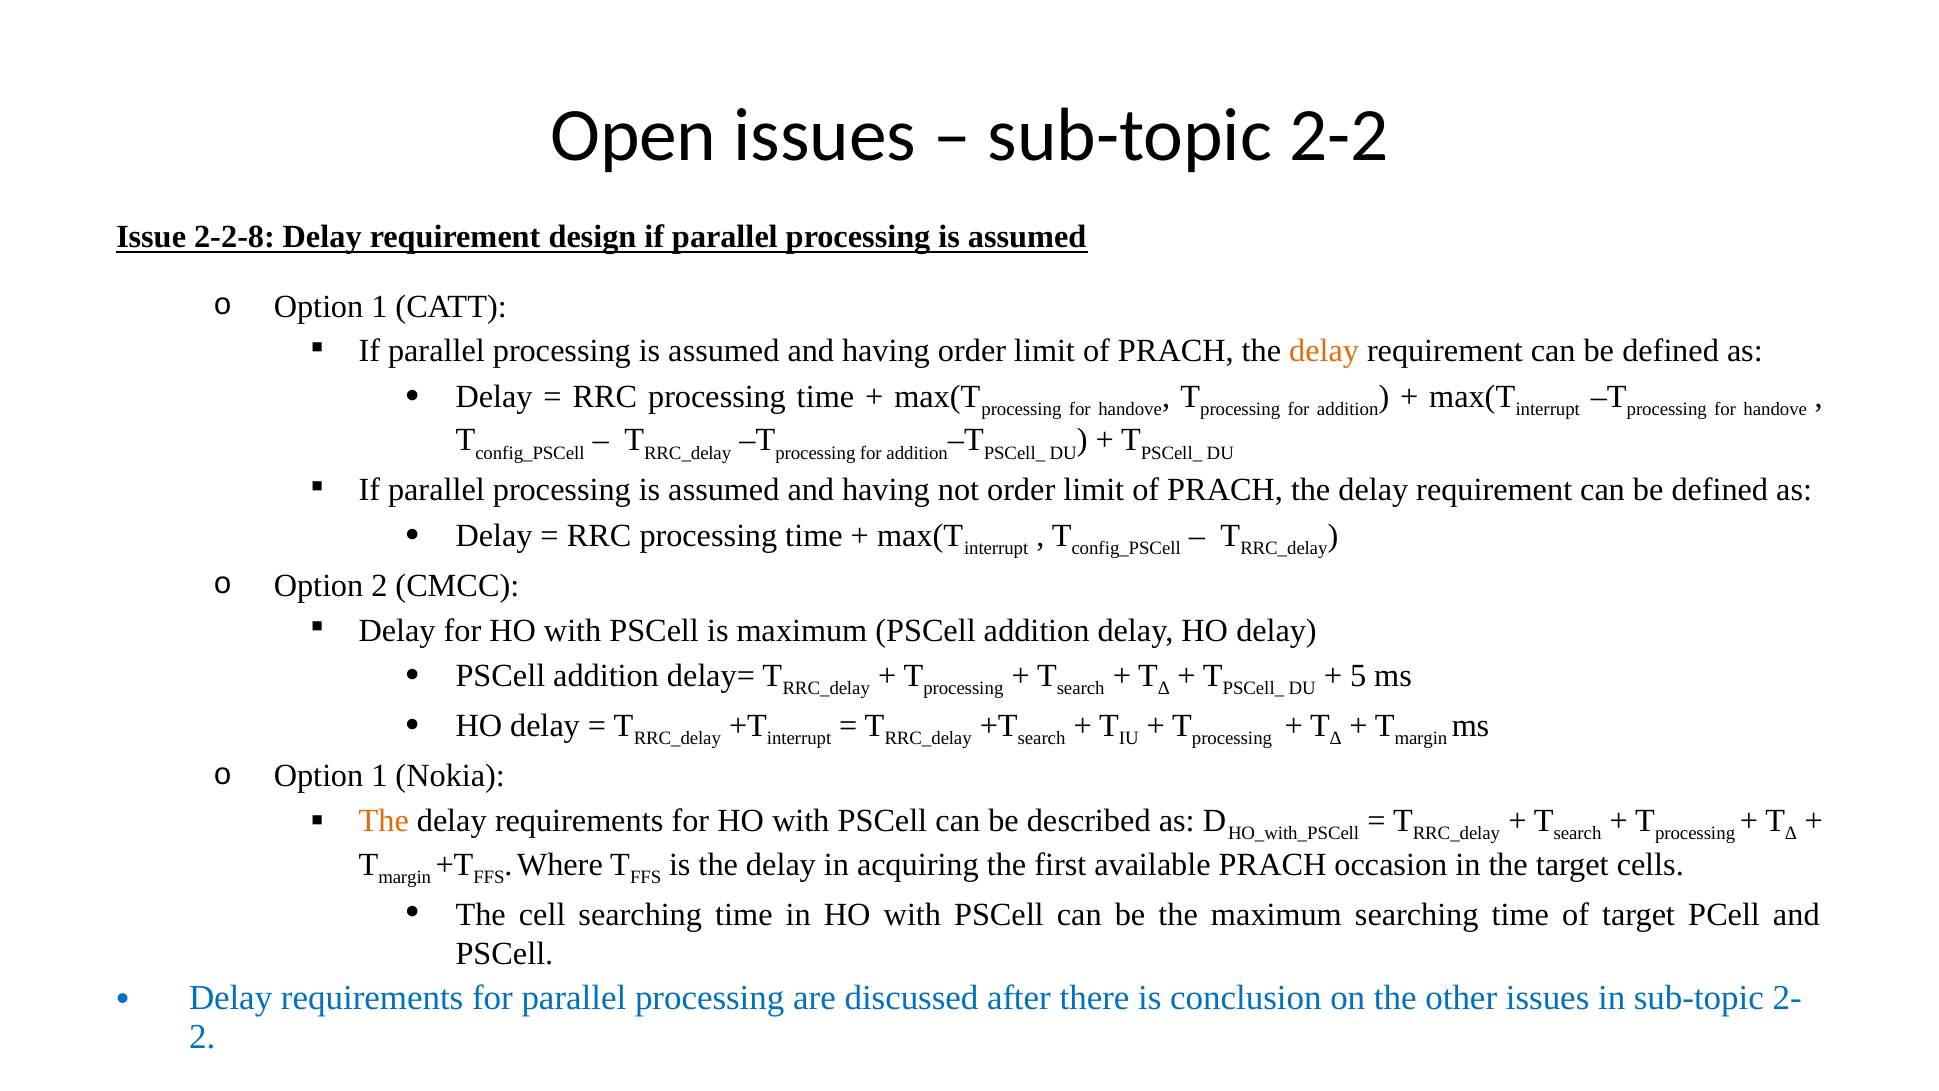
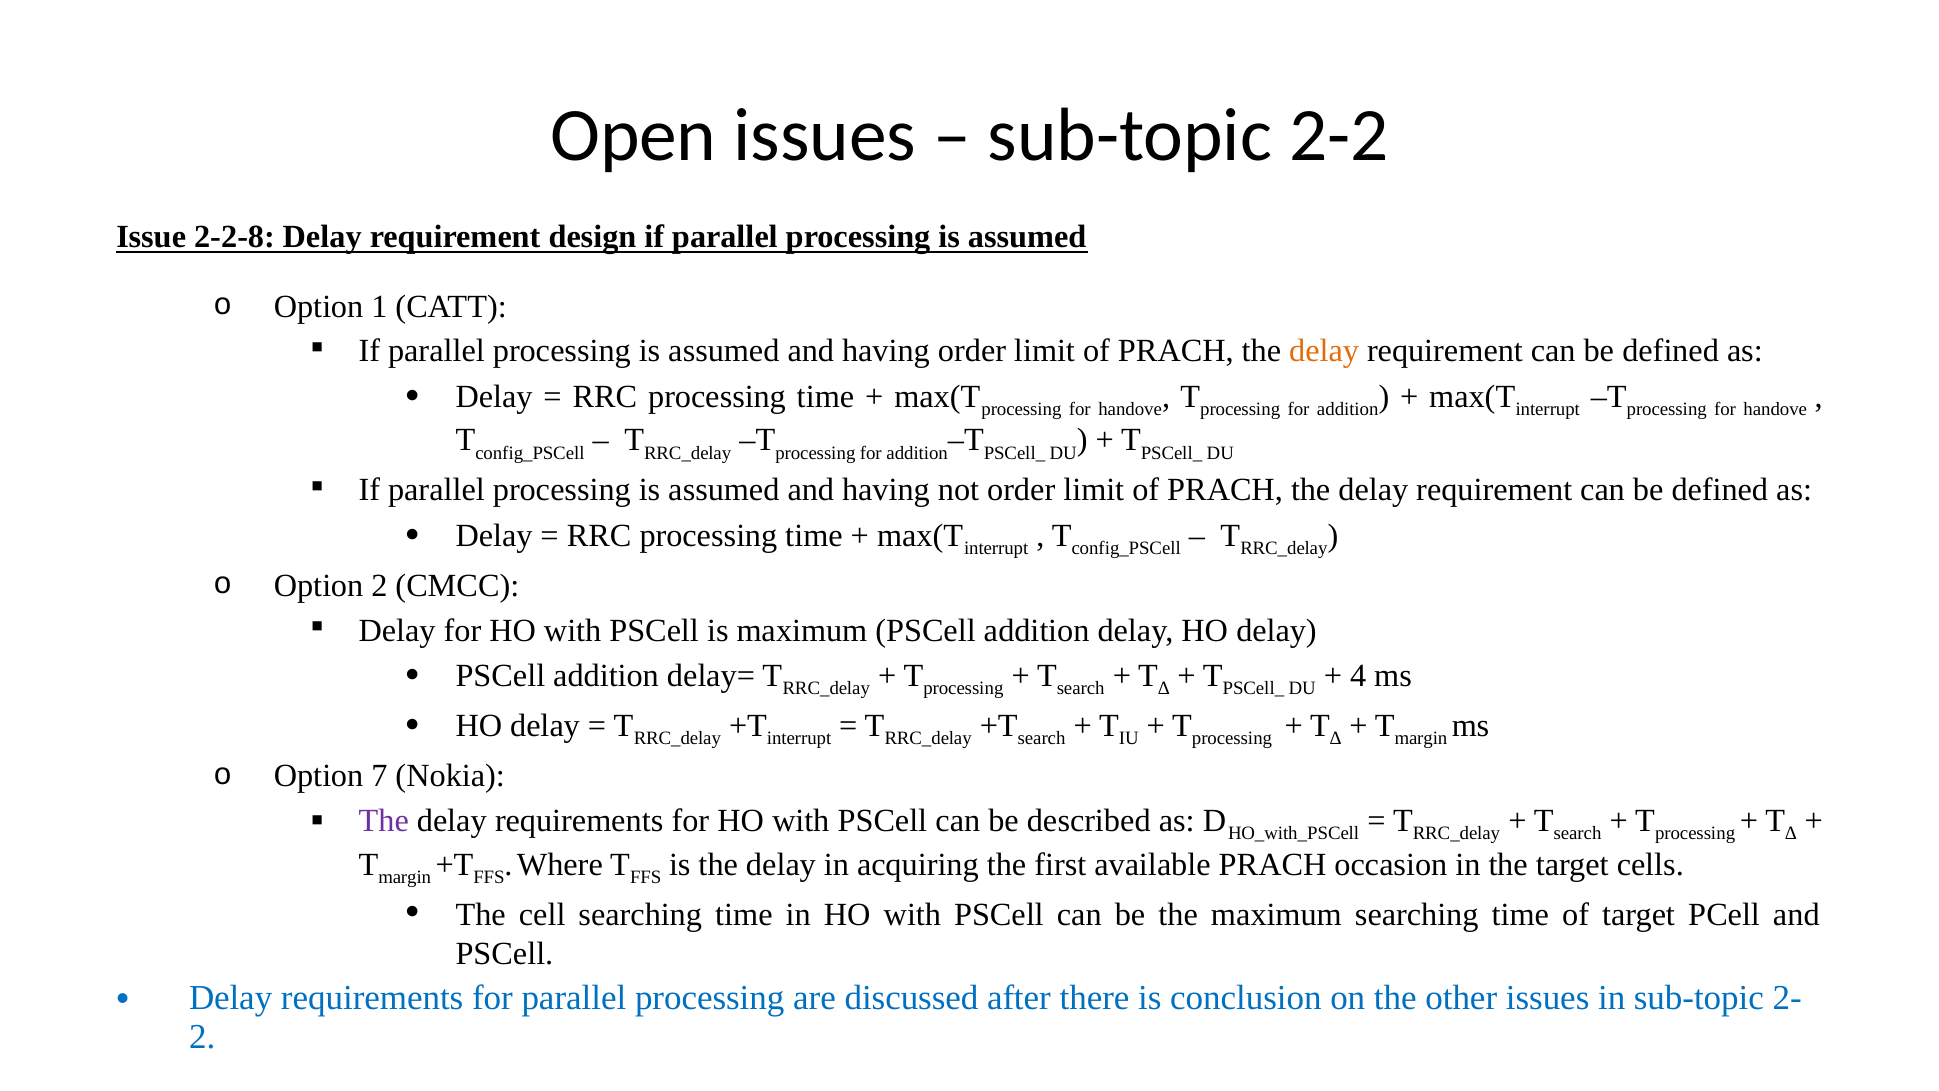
5: 5 -> 4 (1358, 675)
1: 1 -> 7 (379, 776)
The colour: orange -> purple (384, 821)
